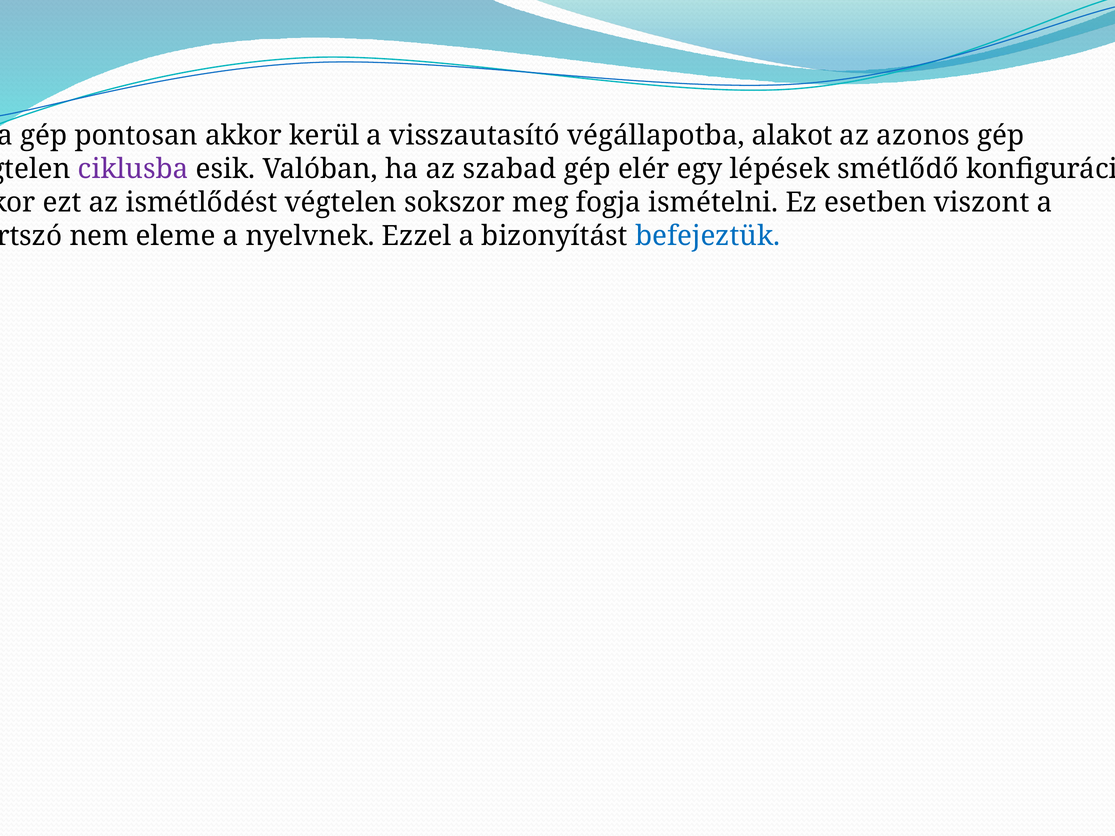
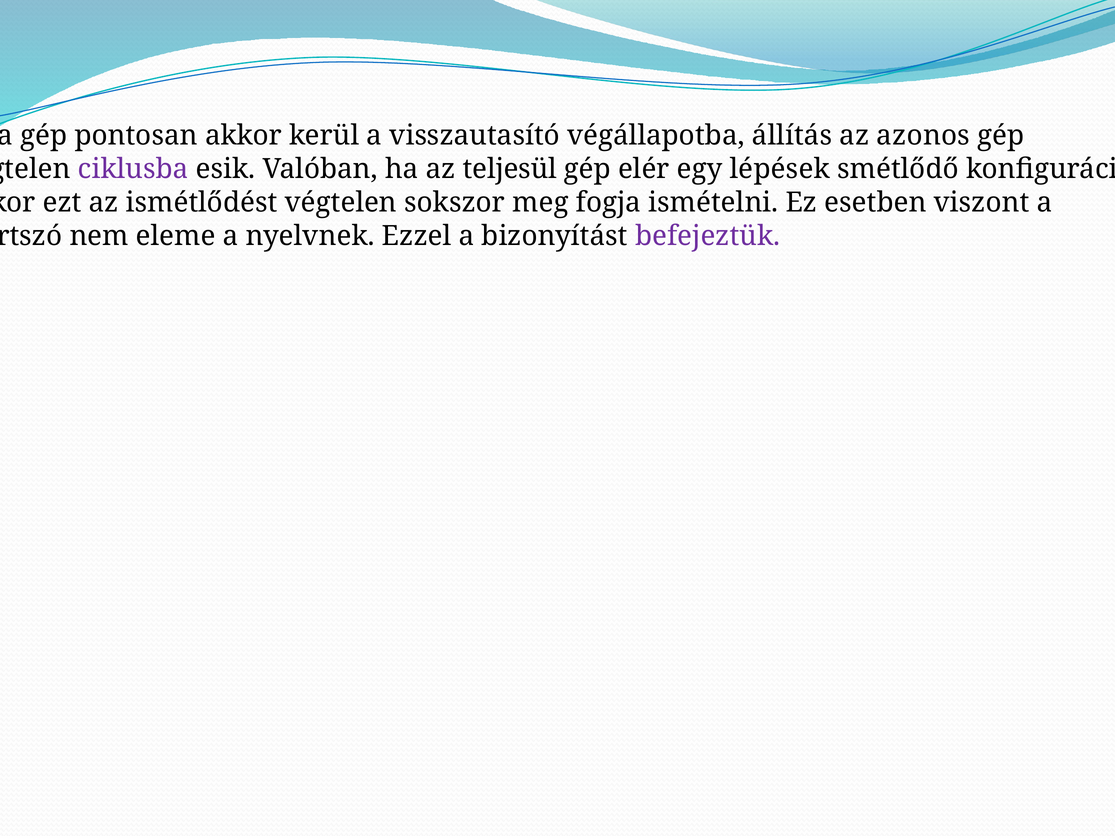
alakot: alakot -> állítás (792, 136)
szabad: szabad -> teljesül (510, 169)
befejeztük colour: blue -> purple (708, 236)
